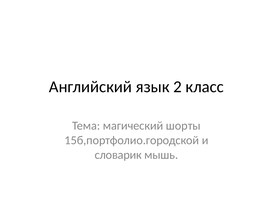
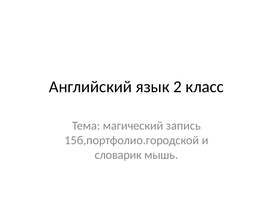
шорты: шорты -> запись (183, 126)
